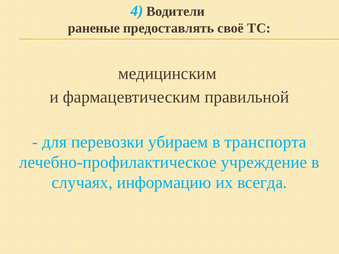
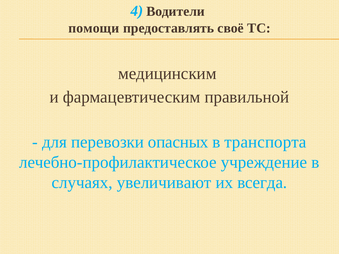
раненые: раненые -> помощи (94, 28)
убираем: убираем -> опасных (178, 142)
информацию: информацию -> увеличивают (164, 183)
